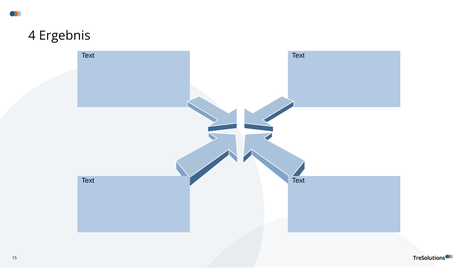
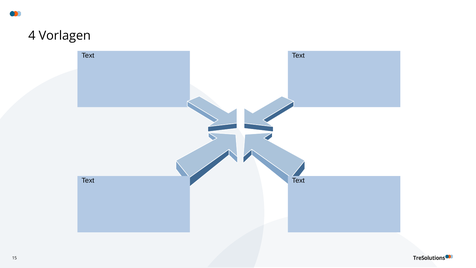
Ergebnis: Ergebnis -> Vorlagen (65, 36)
